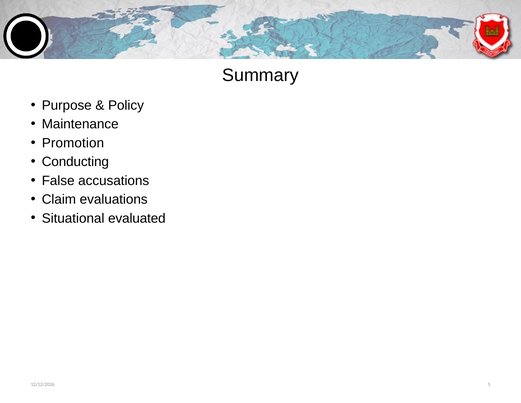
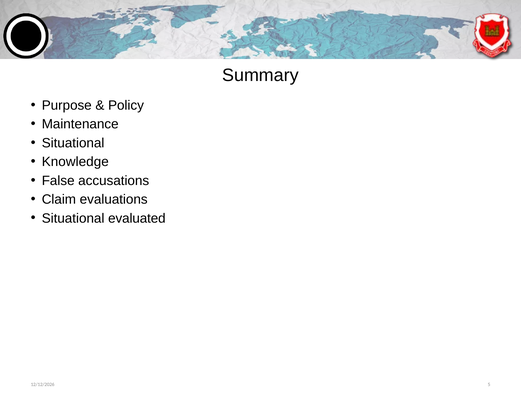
Promotion: Promotion -> Situational (73, 143)
Conducting: Conducting -> Knowledge (75, 162)
